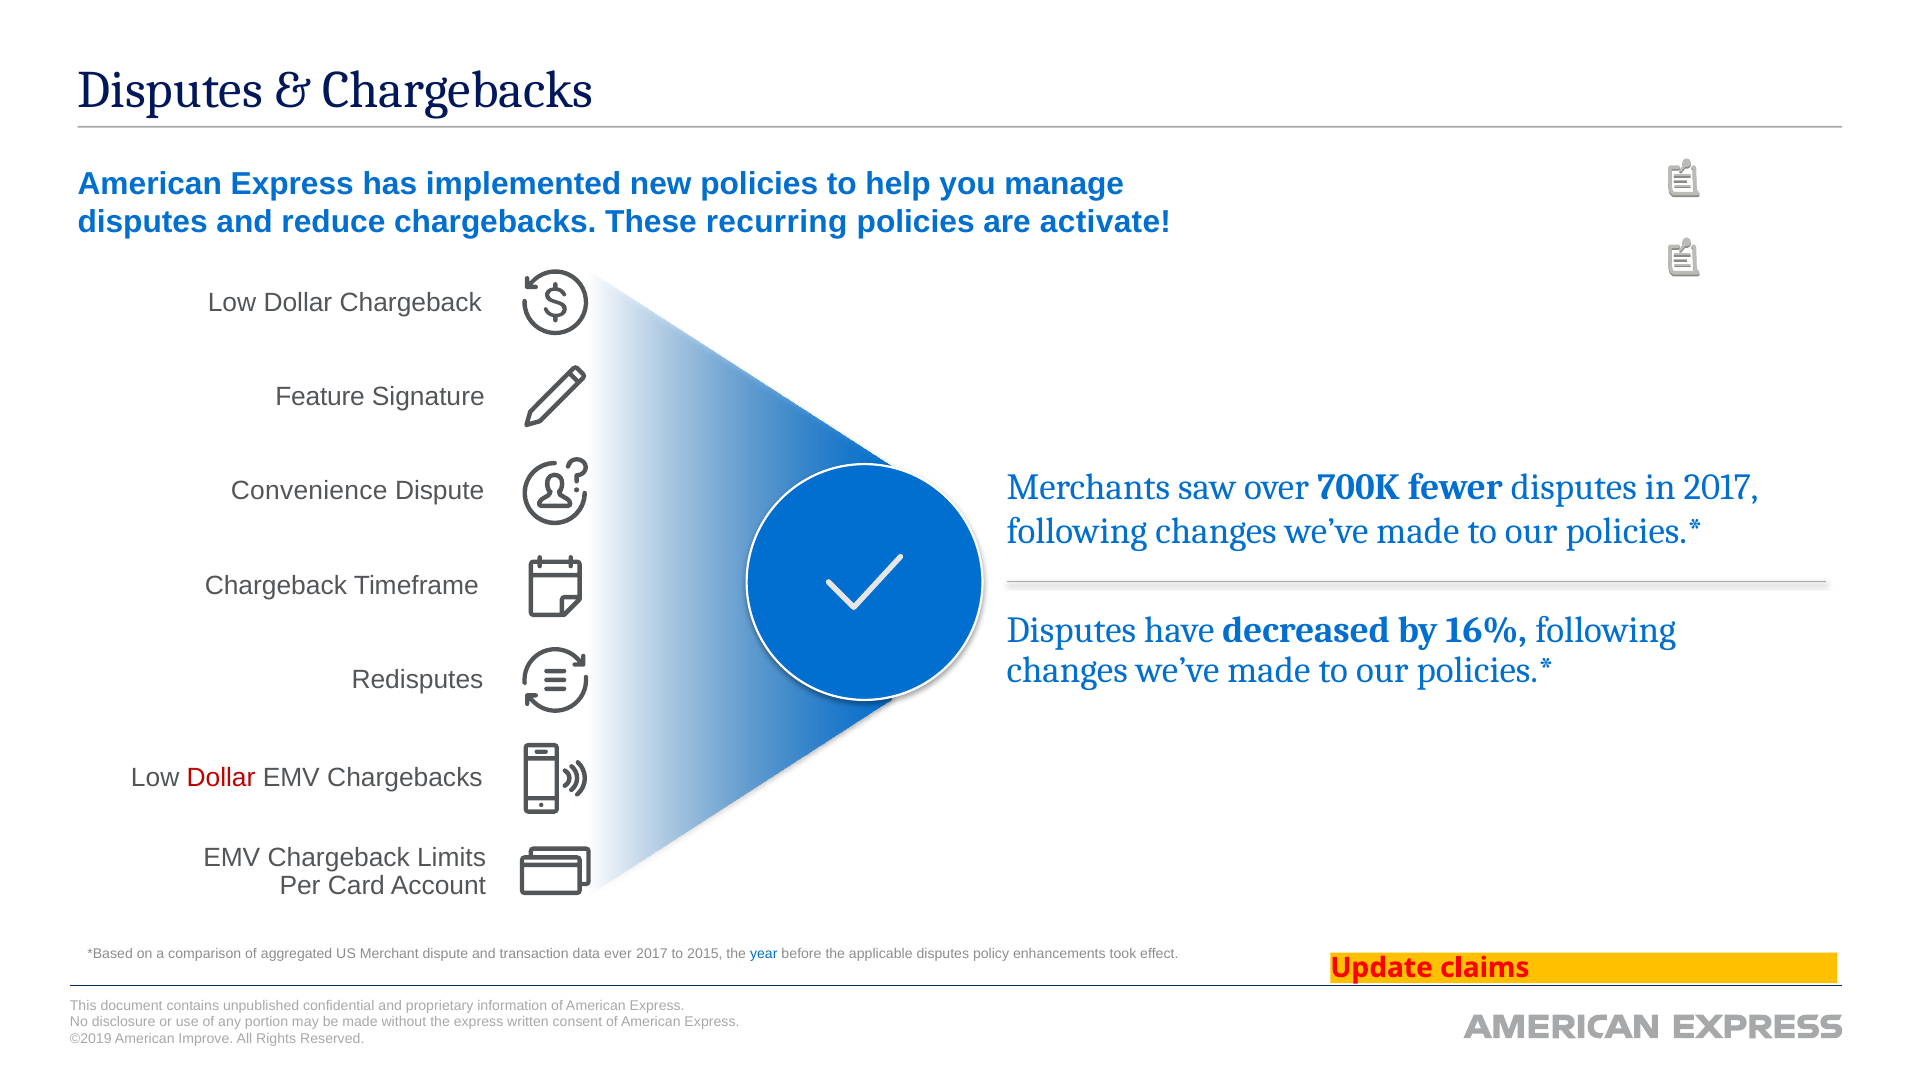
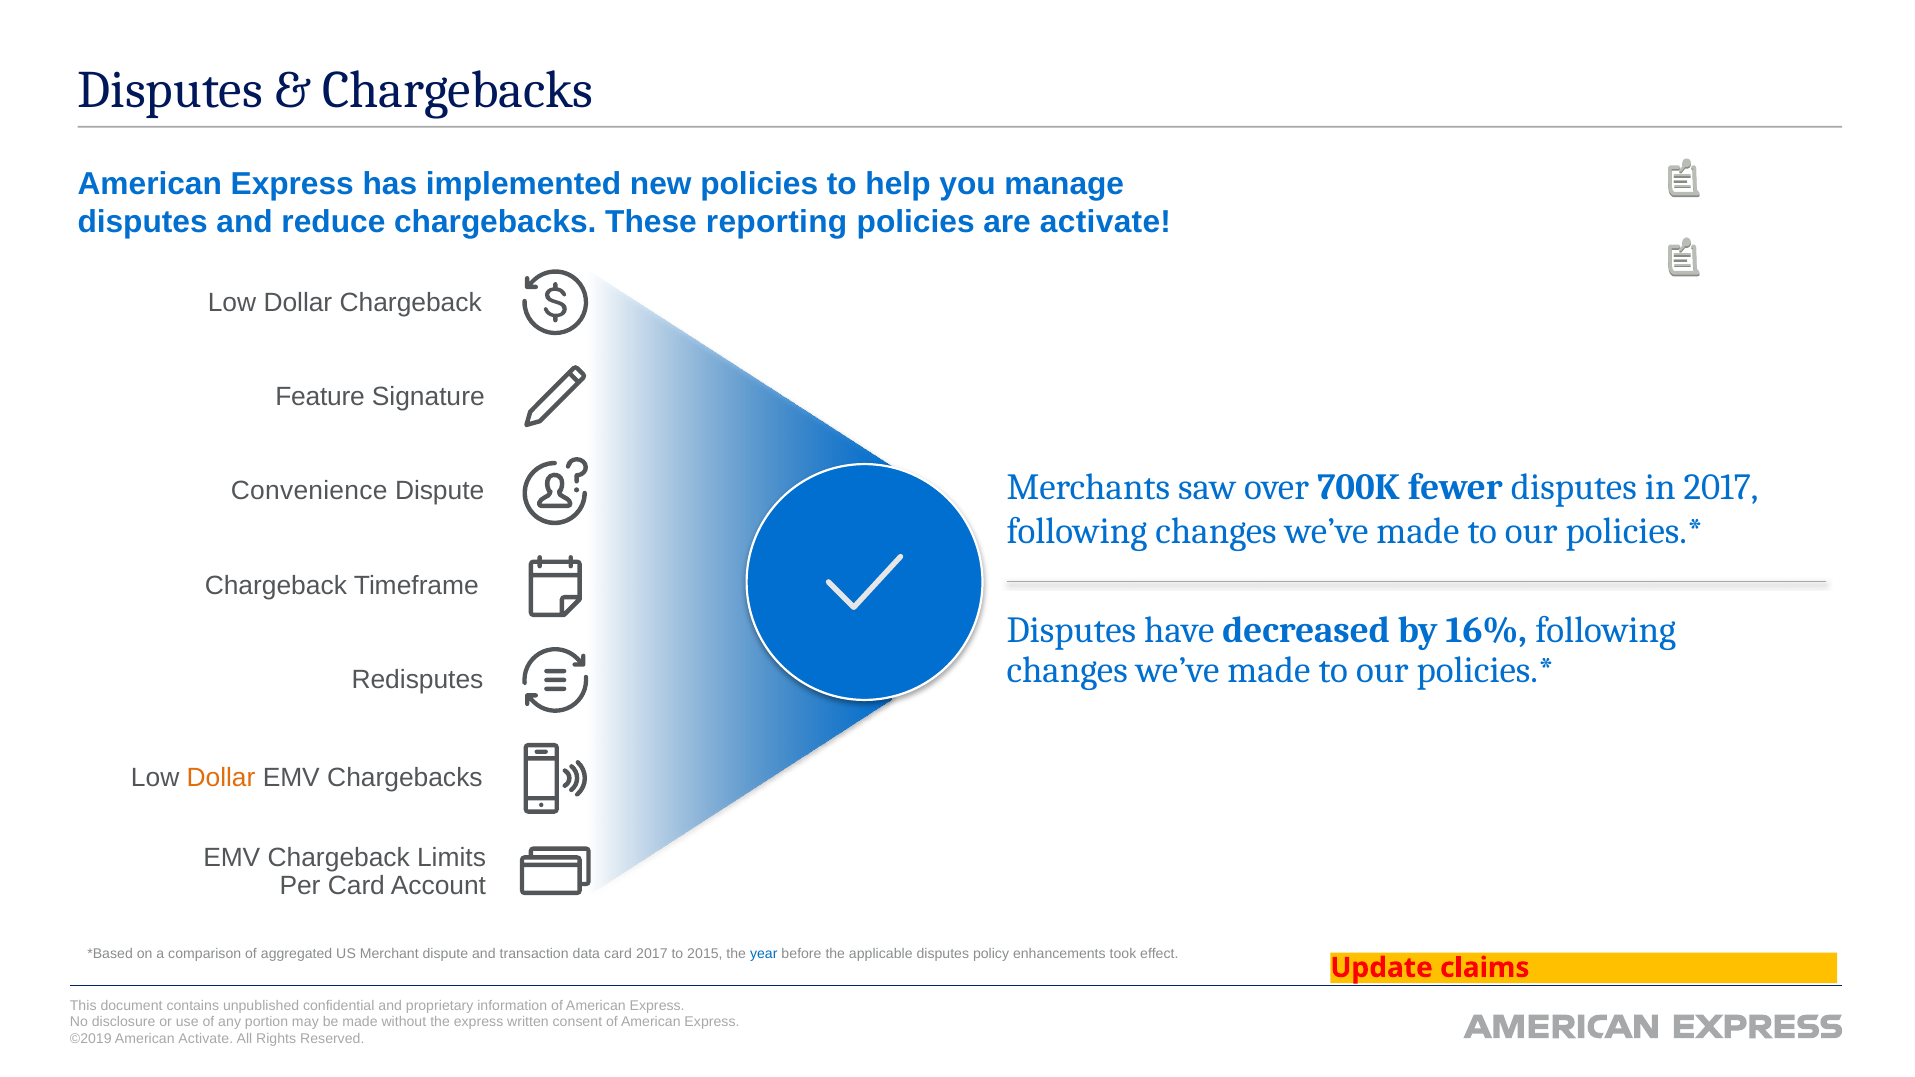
recurring: recurring -> reporting (777, 222)
Dollar colour: red -> orange (221, 778)
data ever: ever -> card (618, 954)
American Improve: Improve -> Activate (206, 1039)
